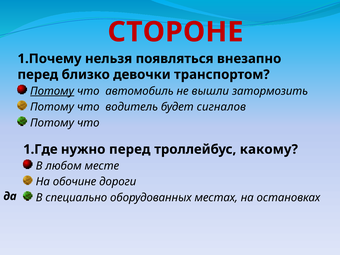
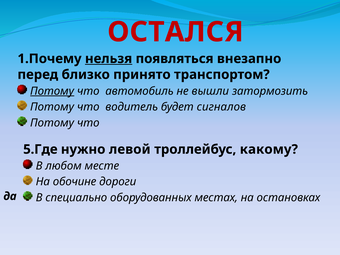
СТОРОНЕ: СТОРОНЕ -> ОСТАЛСЯ (175, 32)
нельзя underline: none -> present (109, 59)
девочки: девочки -> принято (142, 75)
1.Где: 1.Где -> 5.Где (40, 149)
нужно перед: перед -> левой (130, 149)
